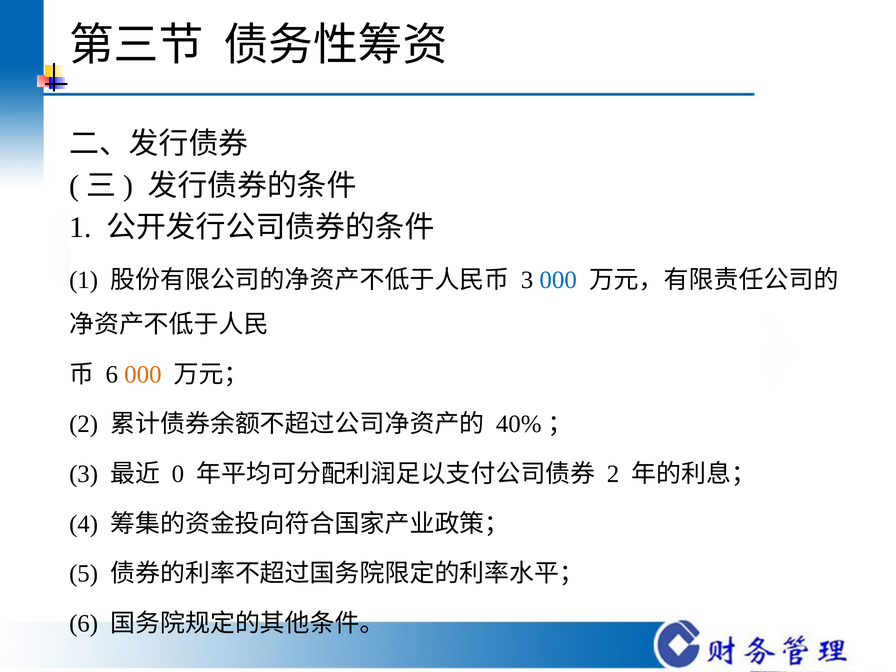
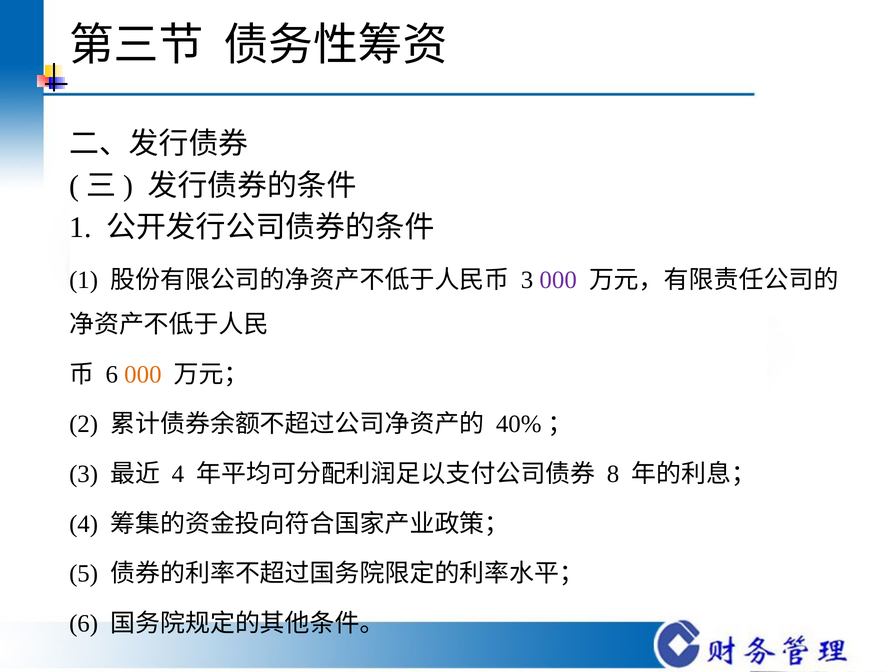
000 colour: blue -> purple (558, 280)
0: 0 -> 4 (178, 474)
2: 2 -> 8 (613, 474)
